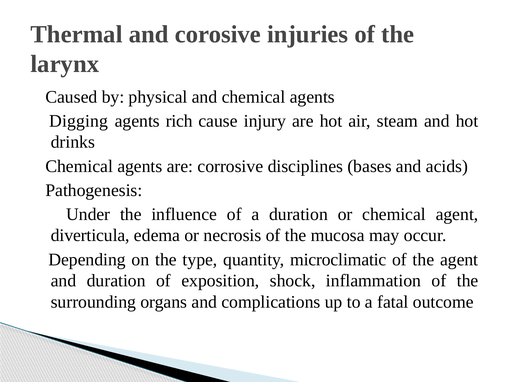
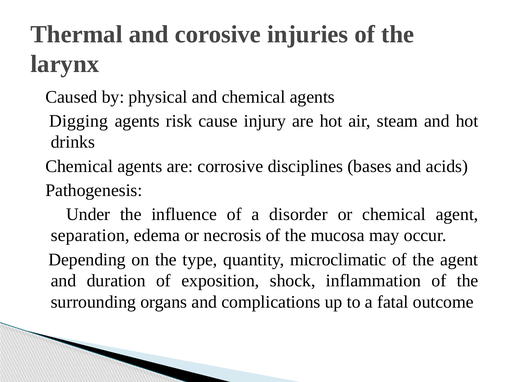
rich: rich -> risk (179, 121)
a duration: duration -> disorder (298, 214)
diverticula: diverticula -> separation (90, 235)
